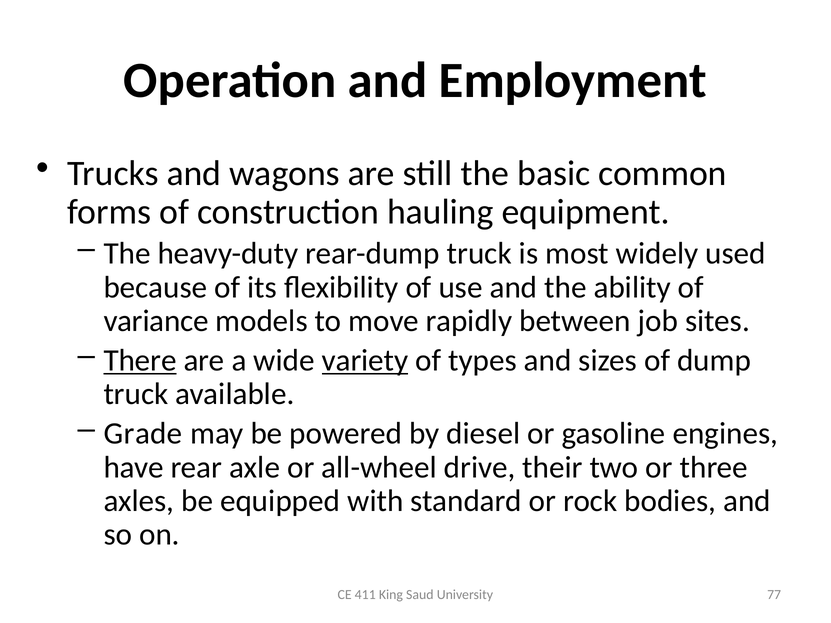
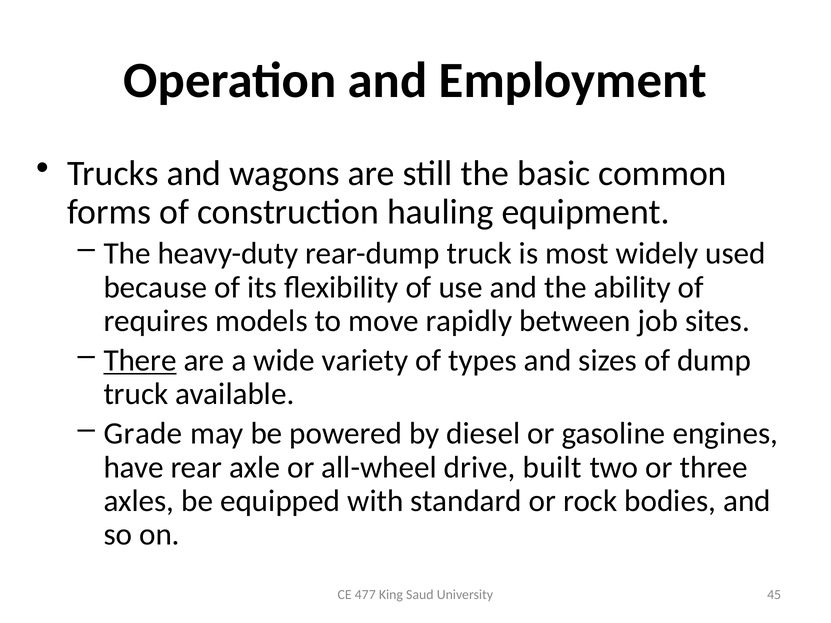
variance: variance -> requires (156, 321)
variety underline: present -> none (365, 361)
their: their -> built (552, 467)
411: 411 -> 477 (365, 595)
77: 77 -> 45 (774, 595)
